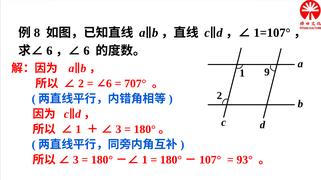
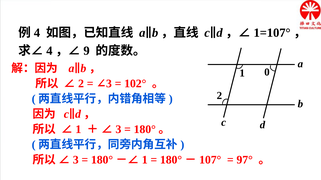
8: 8 -> 4 (37, 33)
6: 6 -> 4 (49, 51)
6: 6 -> 9 (87, 51)
9: 9 -> 0 (267, 72)
6: 6 -> 3 (109, 84)
707°: 707° -> 102° (135, 84)
93°: 93° -> 97° (245, 160)
